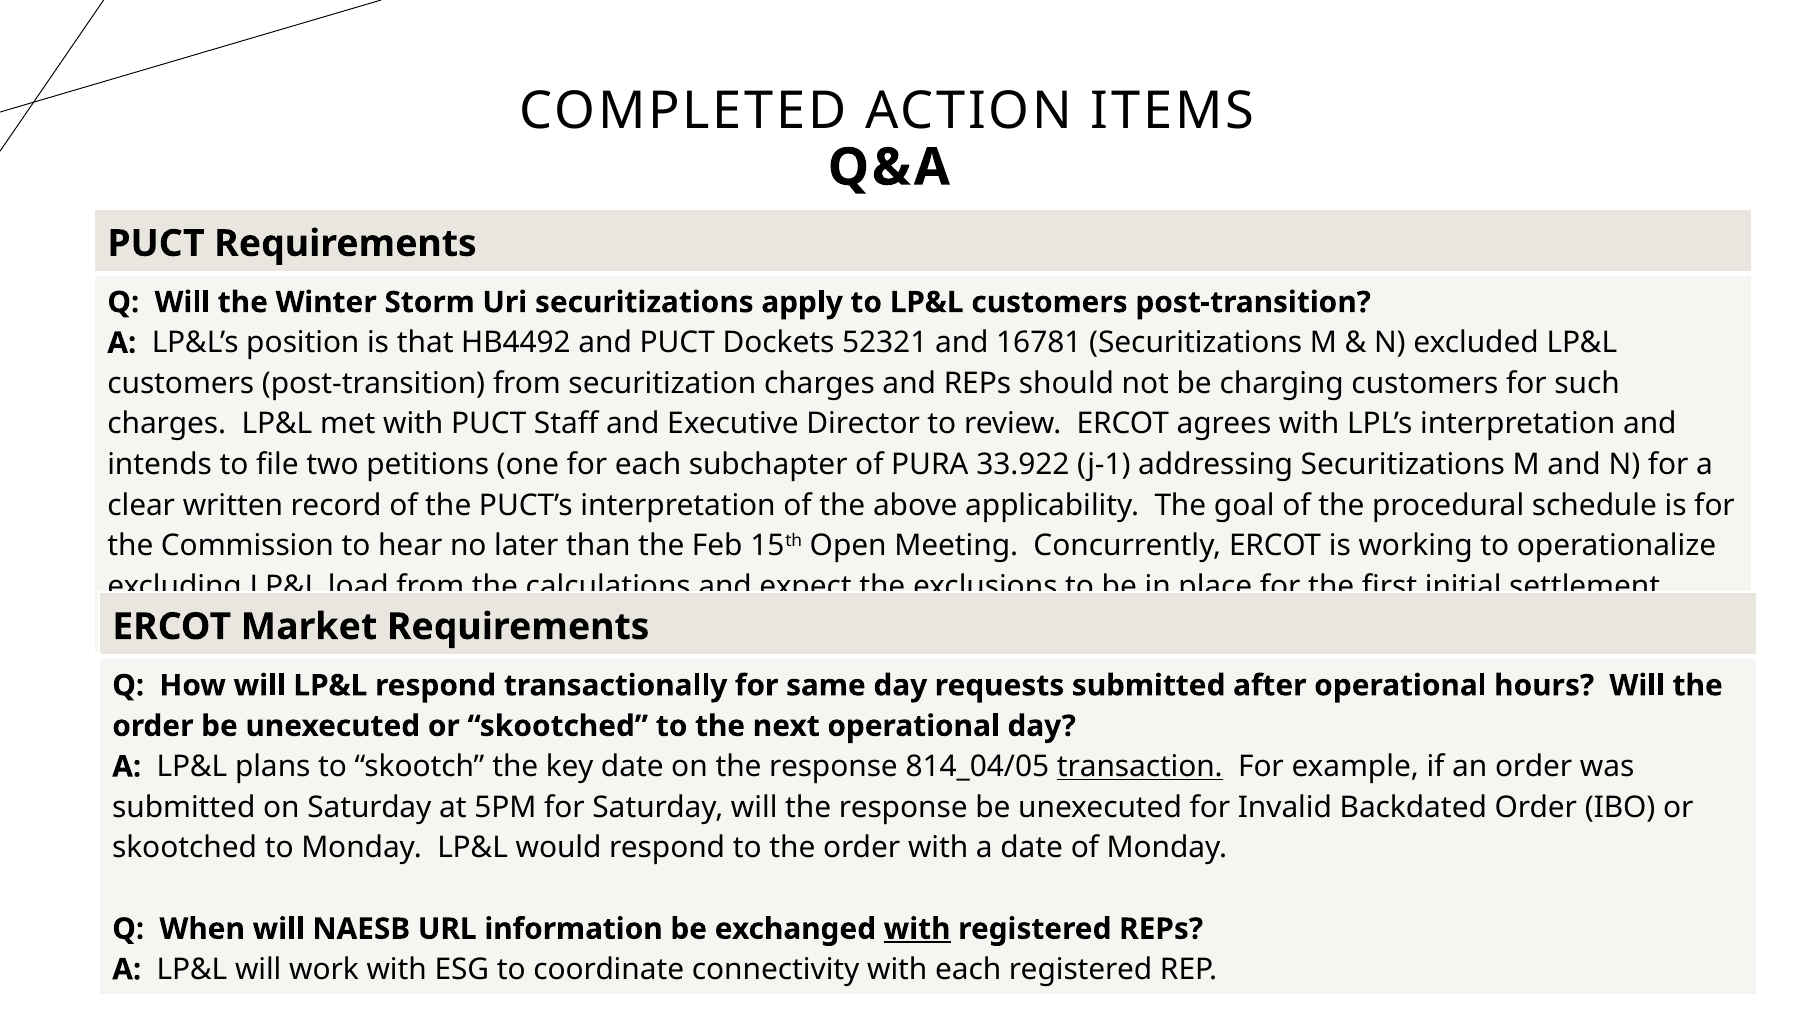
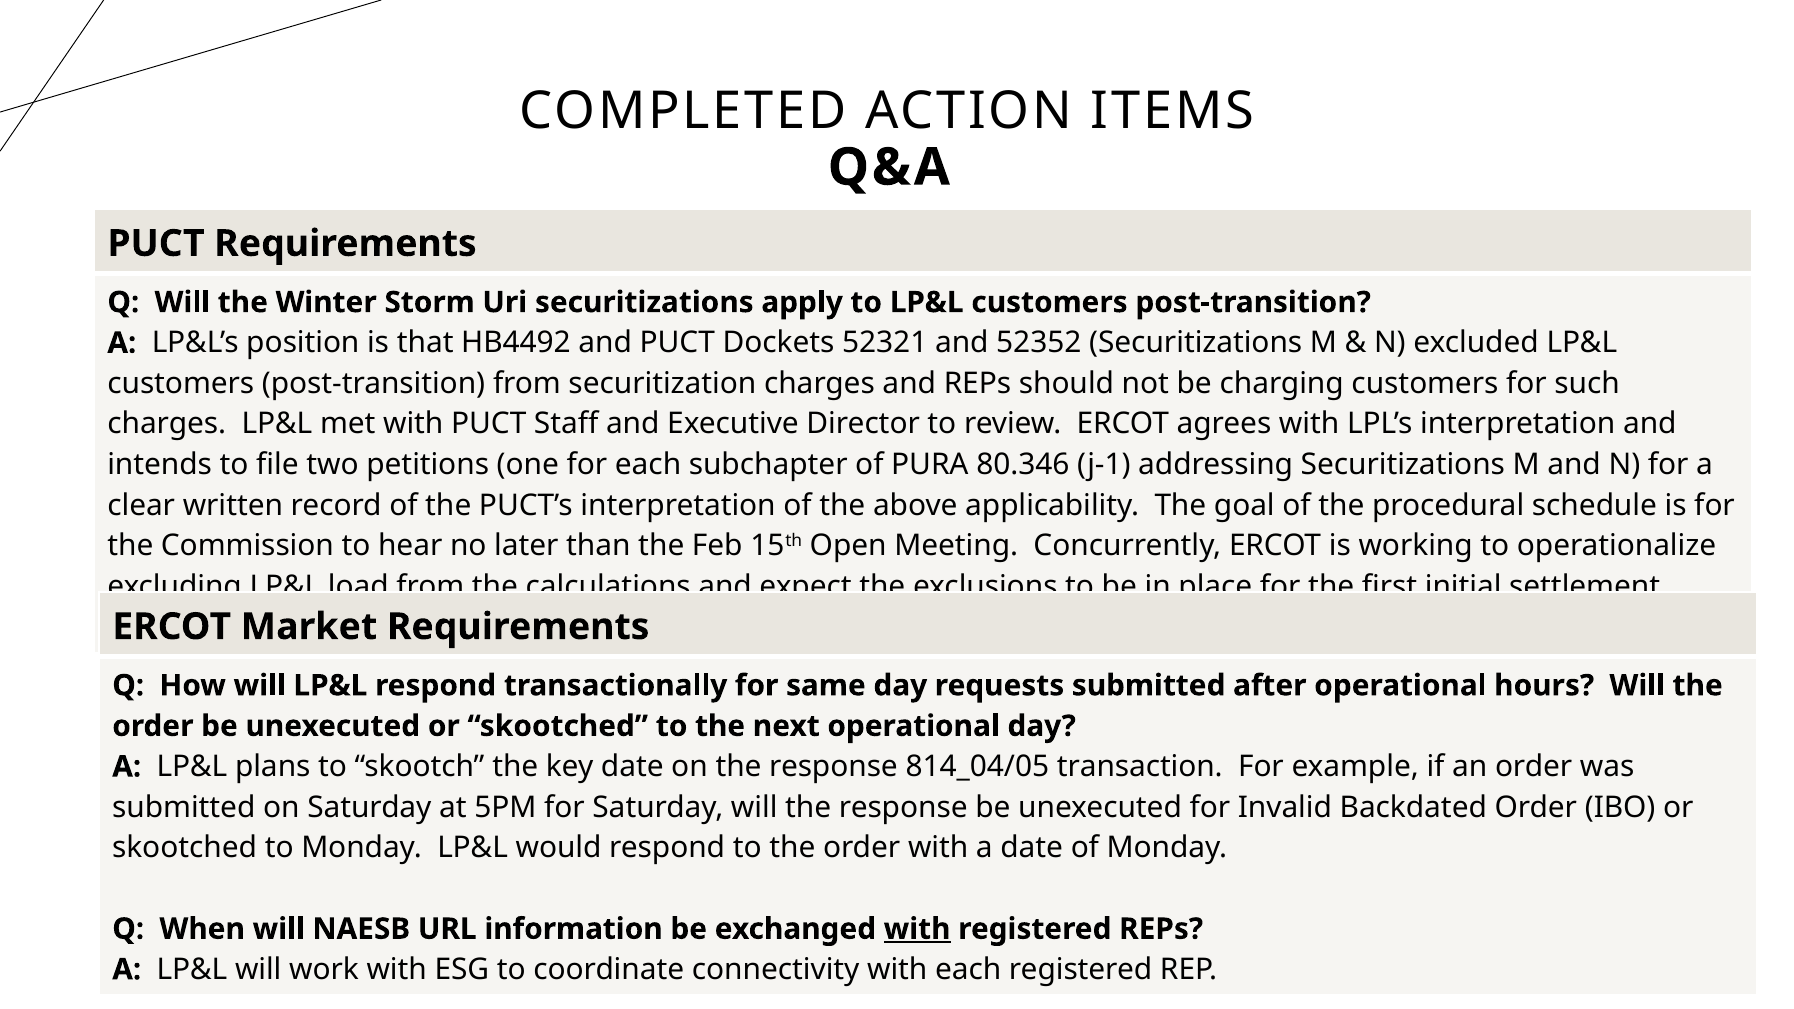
16781: 16781 -> 52352 (1039, 343)
33.922: 33.922 -> 80.346 (1023, 465)
transaction underline: present -> none (1140, 767)
